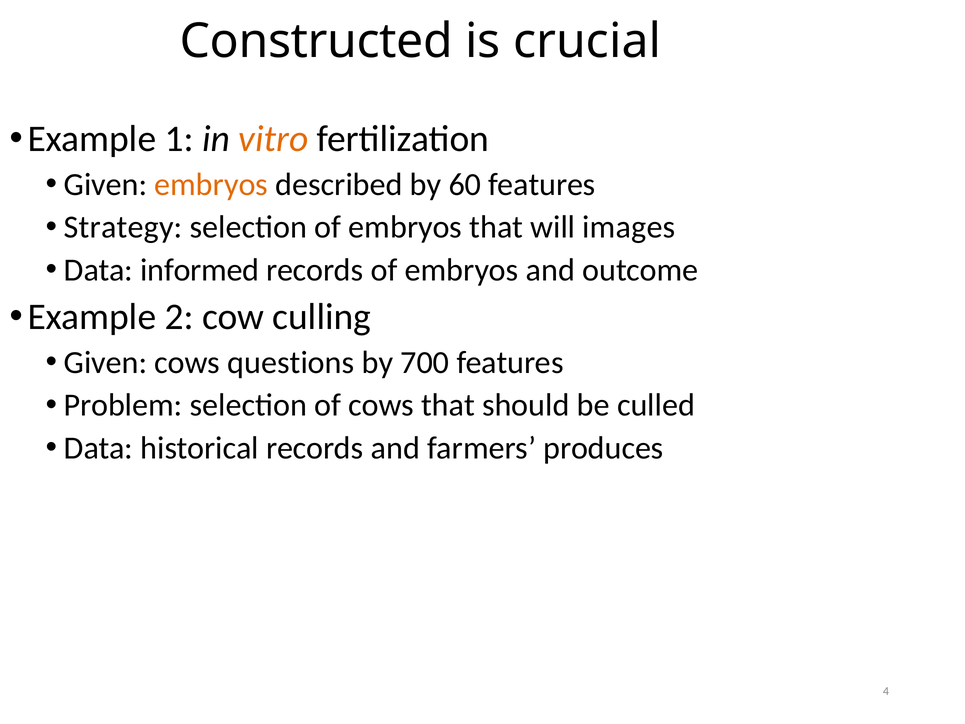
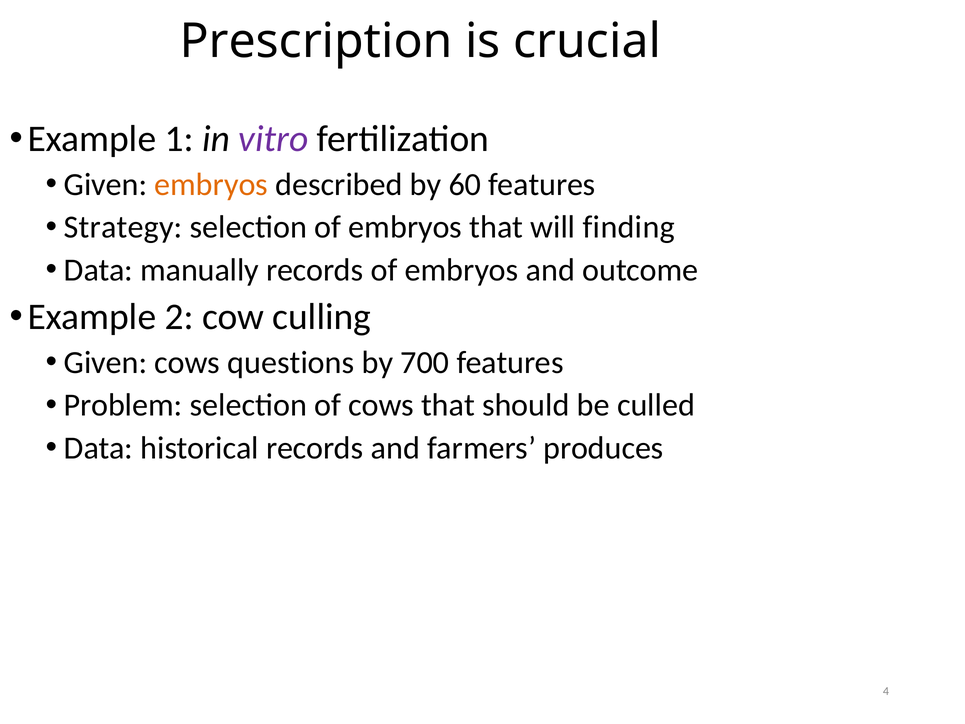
Constructed: Constructed -> Prescription (316, 41)
vitro colour: orange -> purple (273, 139)
images: images -> finding (629, 227)
informed: informed -> manually (200, 270)
